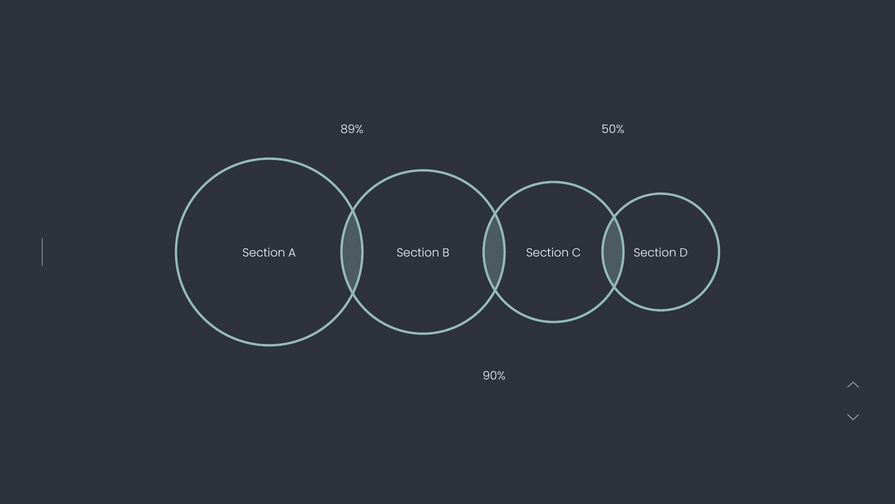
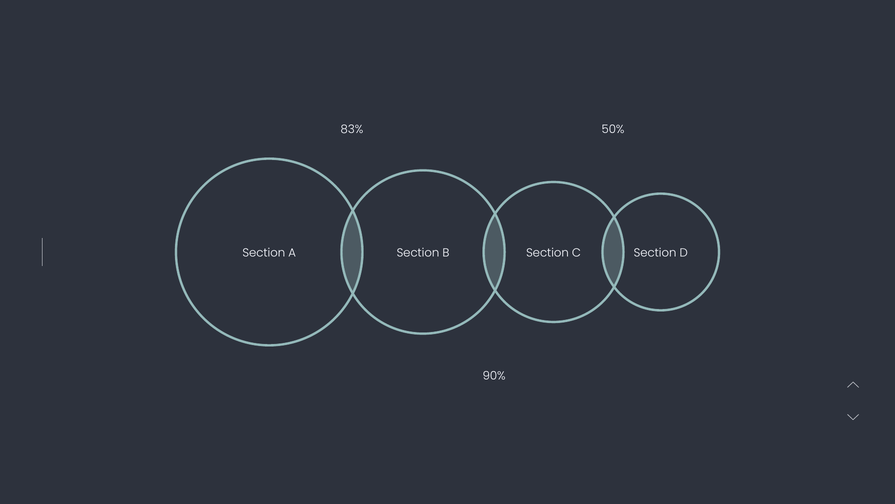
89%: 89% -> 83% (352, 129)
